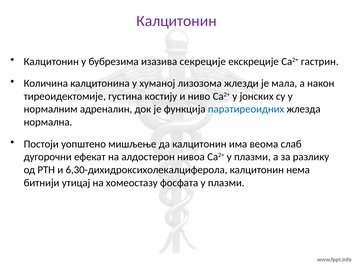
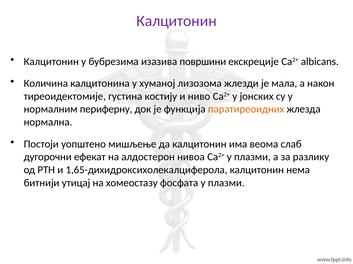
секреције: секреције -> површини (203, 62)
гастрин: гастрин -> albicans (320, 62)
адреналин: адреналин -> периферну (106, 109)
паратиреоидних colour: blue -> orange (246, 109)
6,30-дихидроксихолекалциферола: 6,30-дихидроксихолекалциферола -> 1,65-дихидроксихолекалциферола (146, 170)
